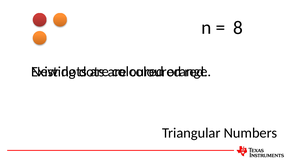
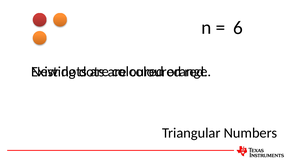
8: 8 -> 6 (238, 28)
